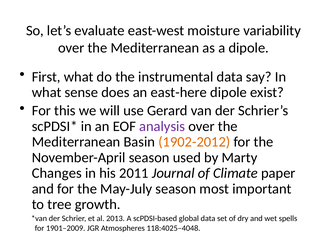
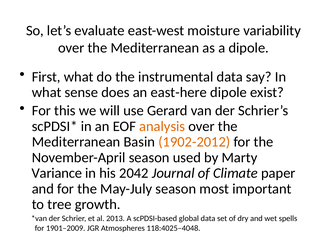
analysis colour: purple -> orange (162, 127)
Changes: Changes -> Variance (57, 173)
2011: 2011 -> 2042 (134, 173)
